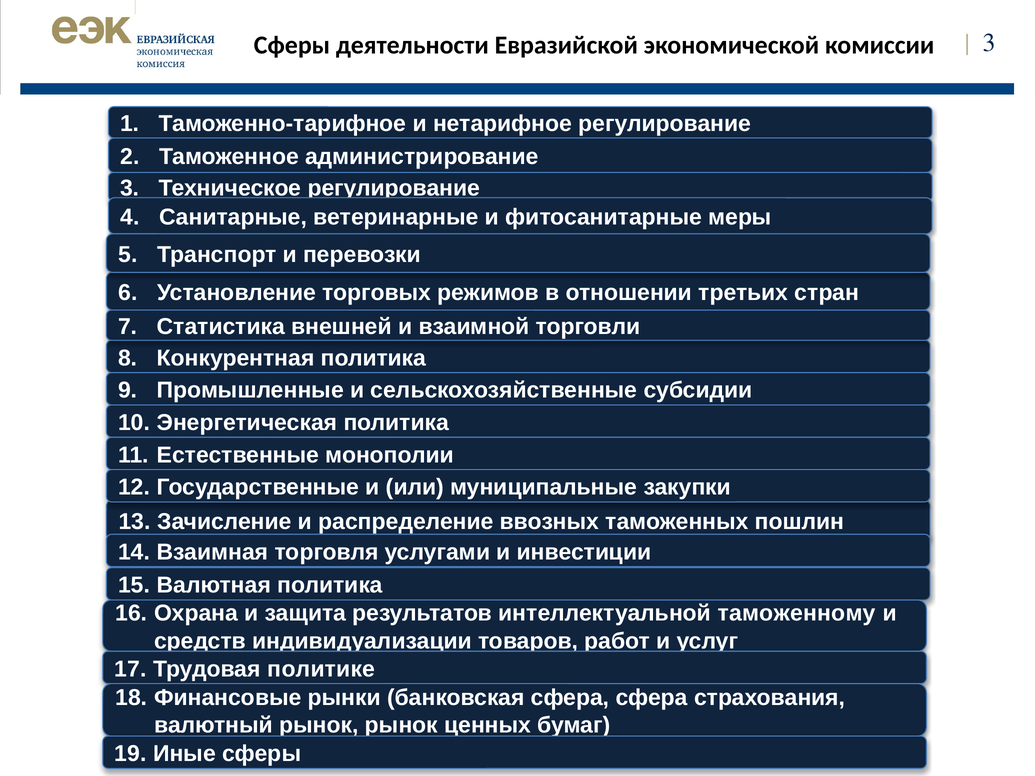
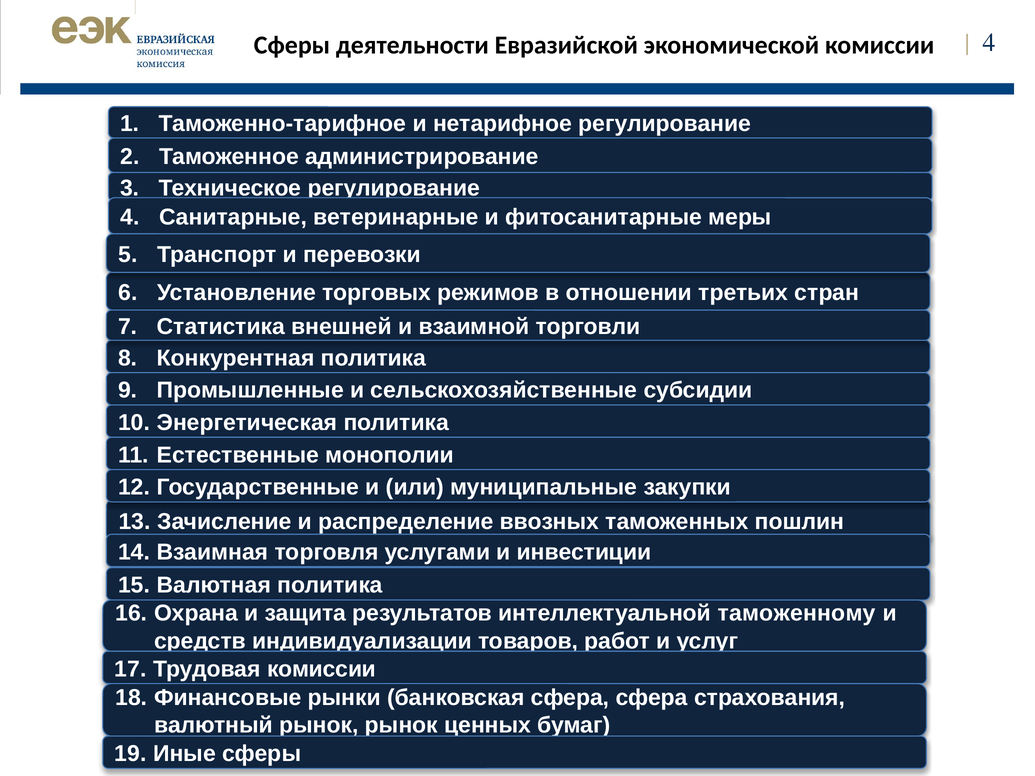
3: 3 -> 4 (989, 43)
Трудовая политике: политике -> комиссии (322, 669)
